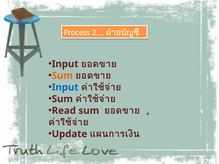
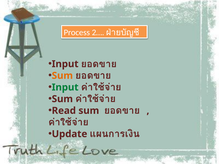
Input colour: blue -> green (65, 87)
